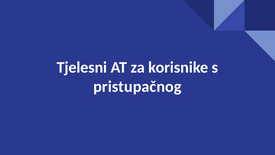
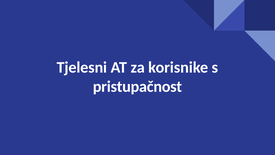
pristupačnog: pristupačnog -> pristupačnost (138, 86)
